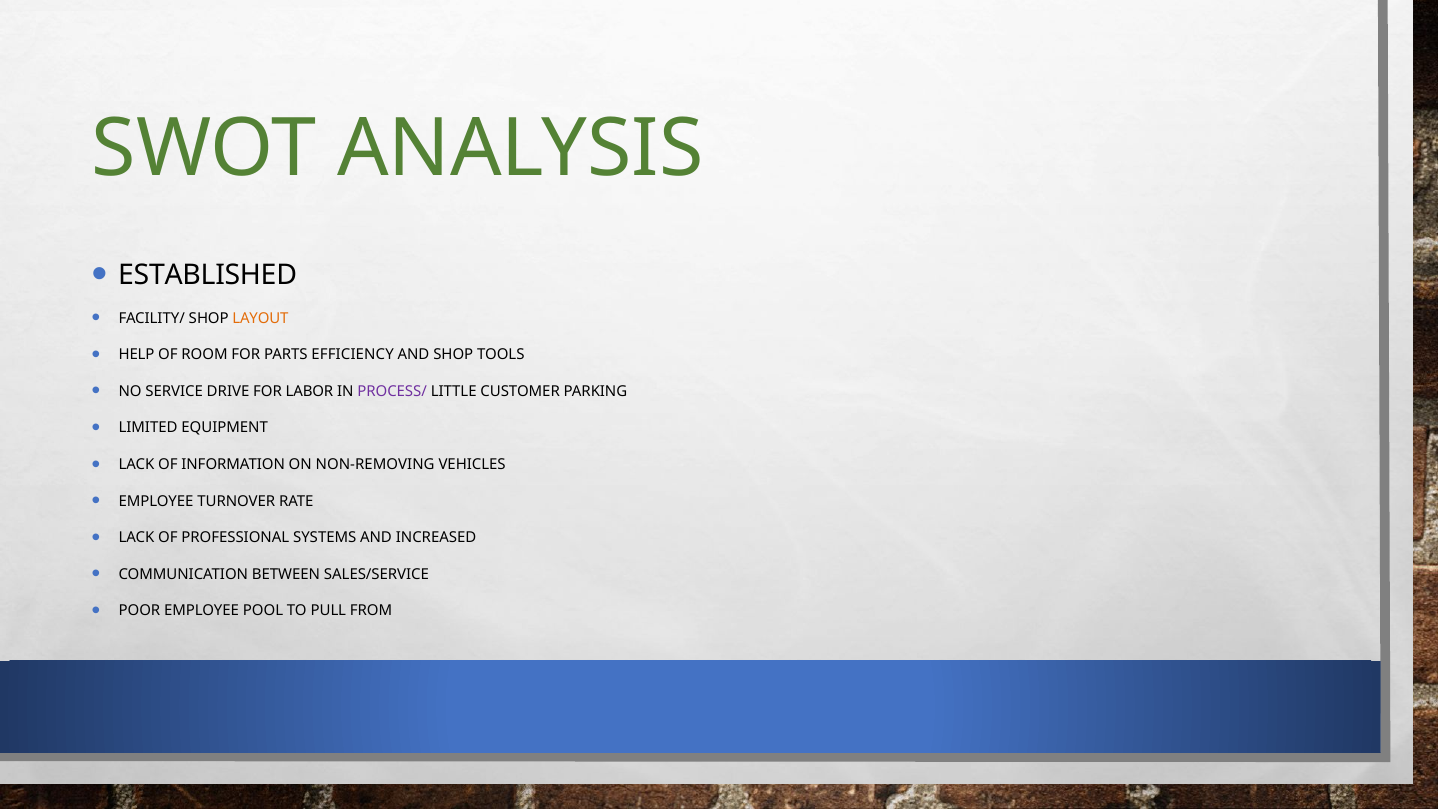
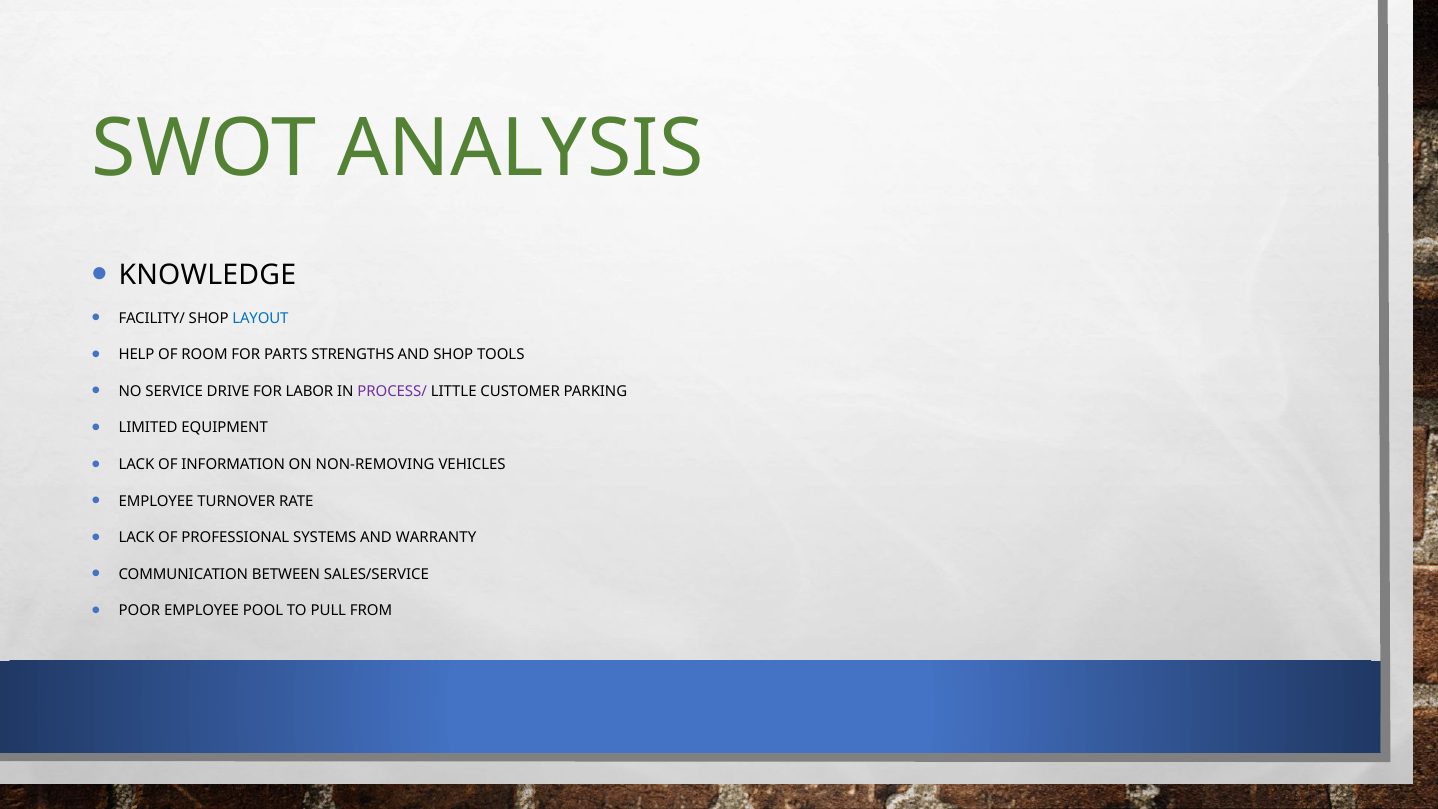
ESTABLISHED: ESTABLISHED -> KNOWLEDGE (207, 275)
LAYOUT colour: orange -> blue (260, 318)
EFFICIENCY: EFFICIENCY -> STRENGTHS (353, 355)
INCREASED: INCREASED -> WARRANTY (436, 538)
